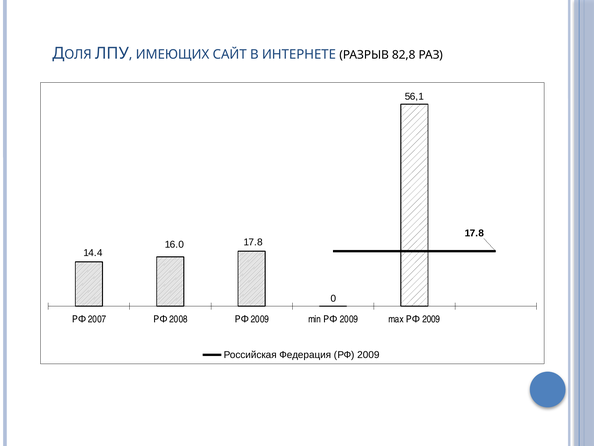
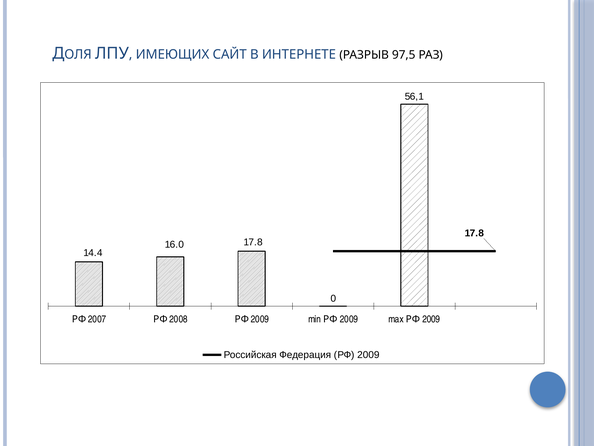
82,8: 82,8 -> 97,5 (404, 55)
